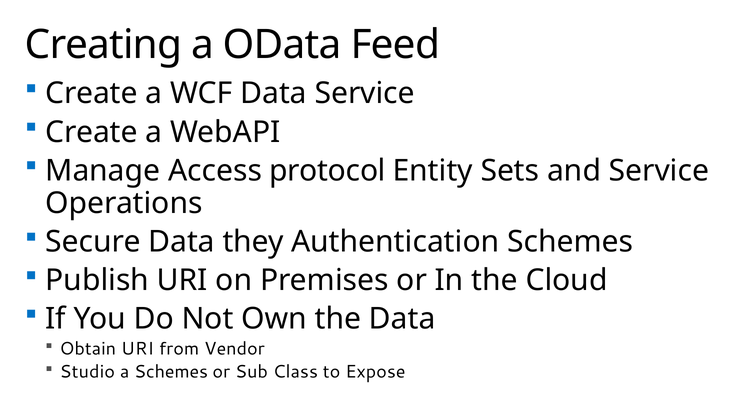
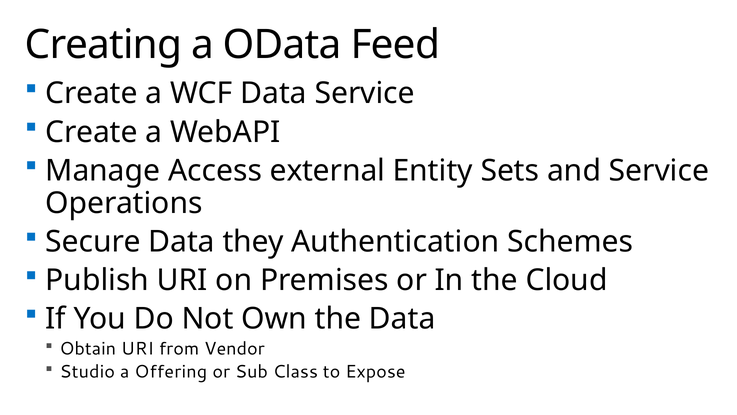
protocol: protocol -> external (327, 170)
a Schemes: Schemes -> Offering (171, 371)
